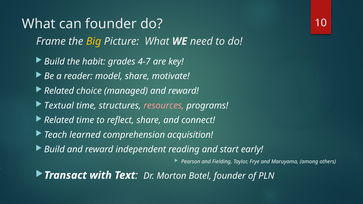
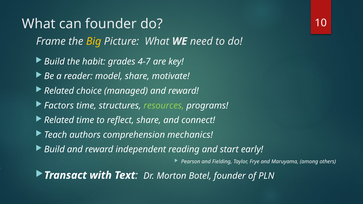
Textual: Textual -> Factors (59, 106)
resources colour: pink -> light green (164, 106)
learned: learned -> authors (85, 135)
acquisition: acquisition -> mechanics (190, 135)
